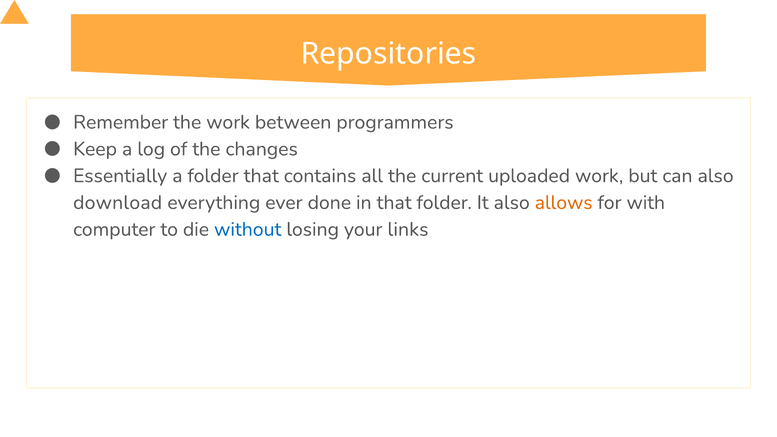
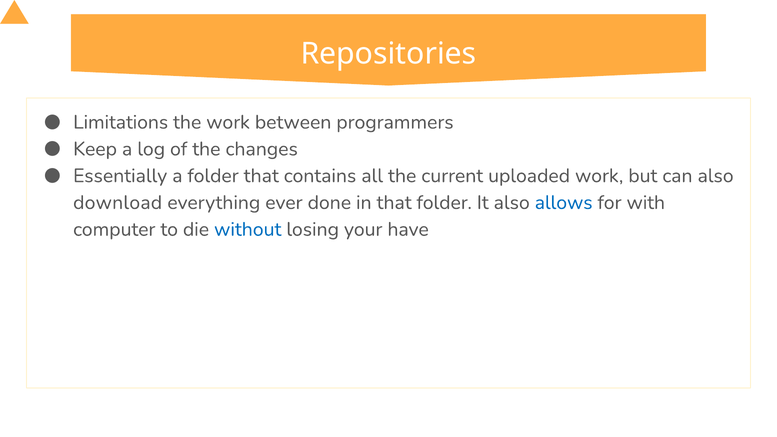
Remember: Remember -> Limitations (121, 122)
allows colour: orange -> blue (564, 203)
links: links -> have (408, 229)
